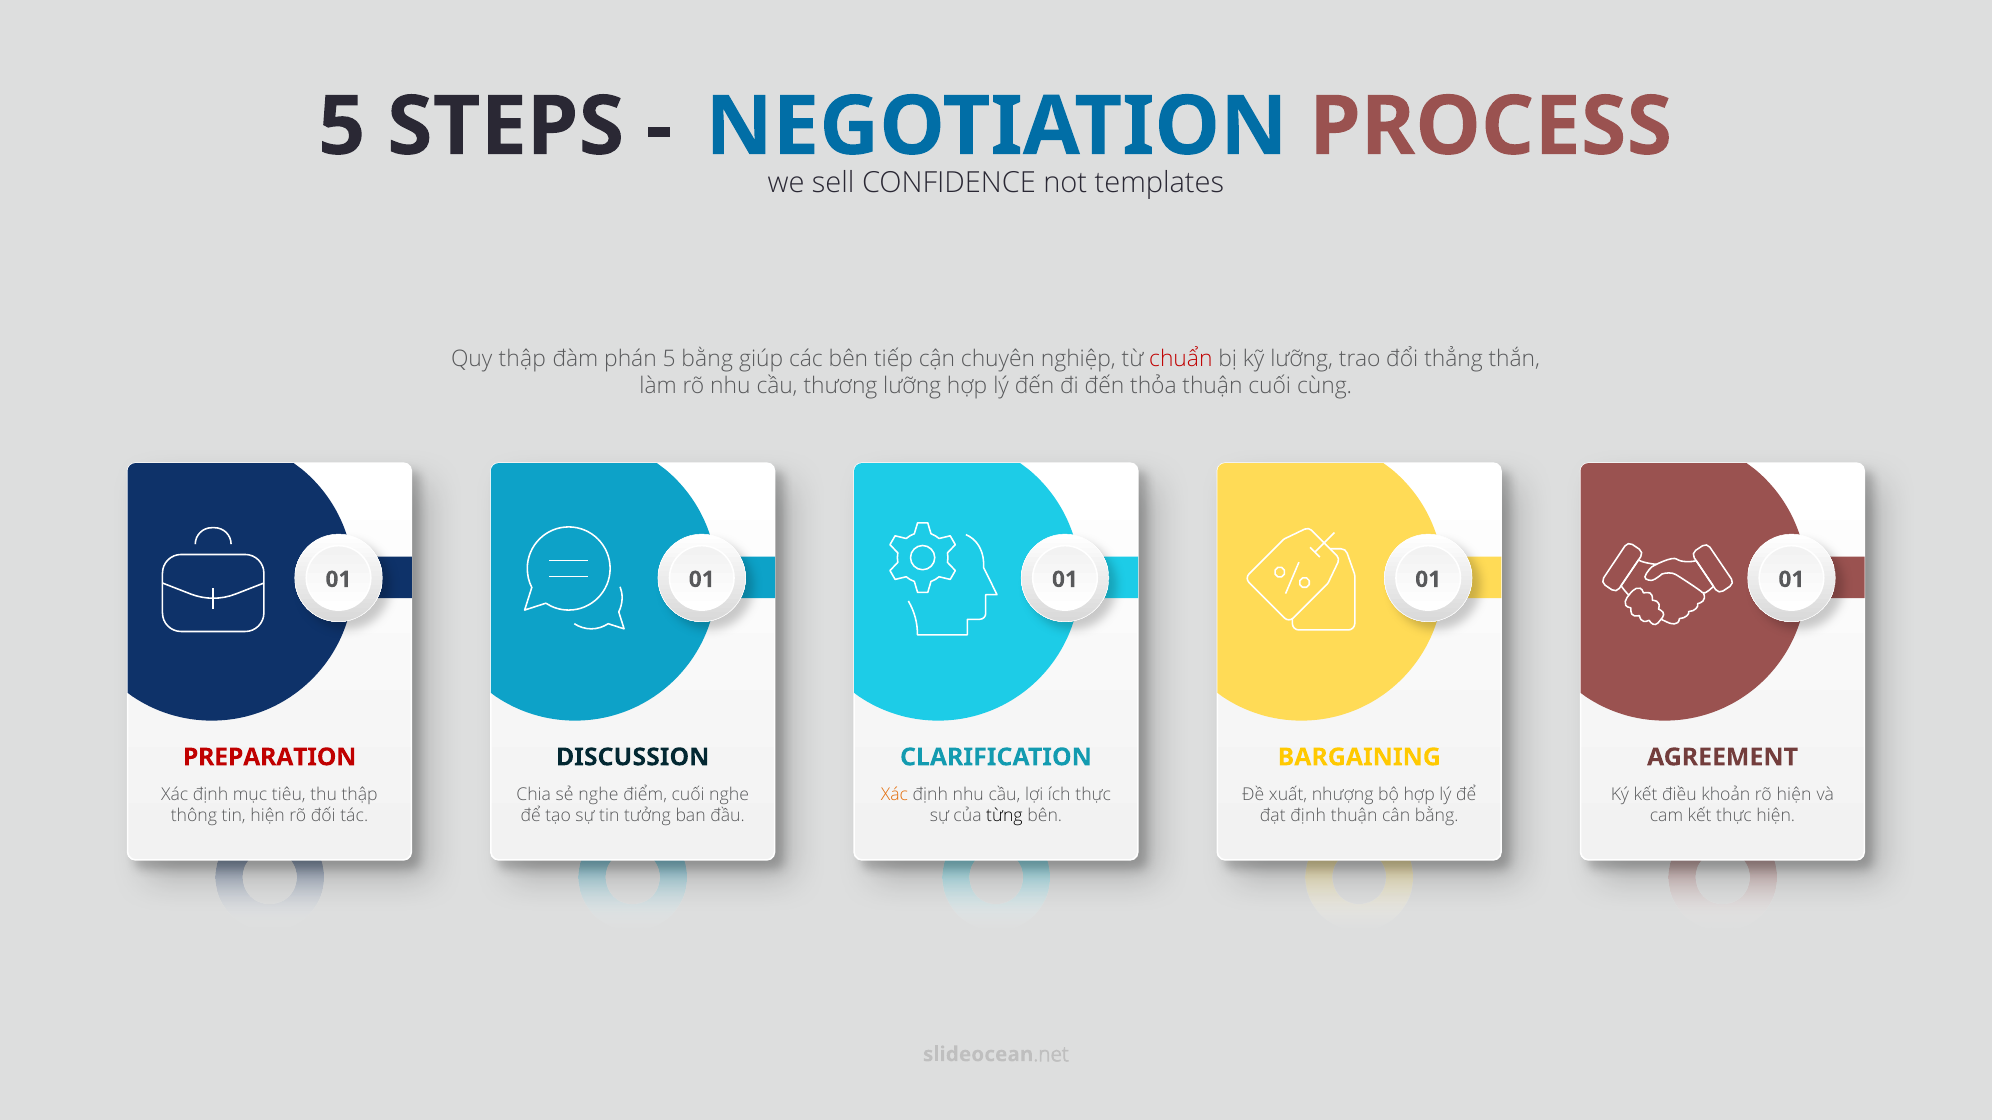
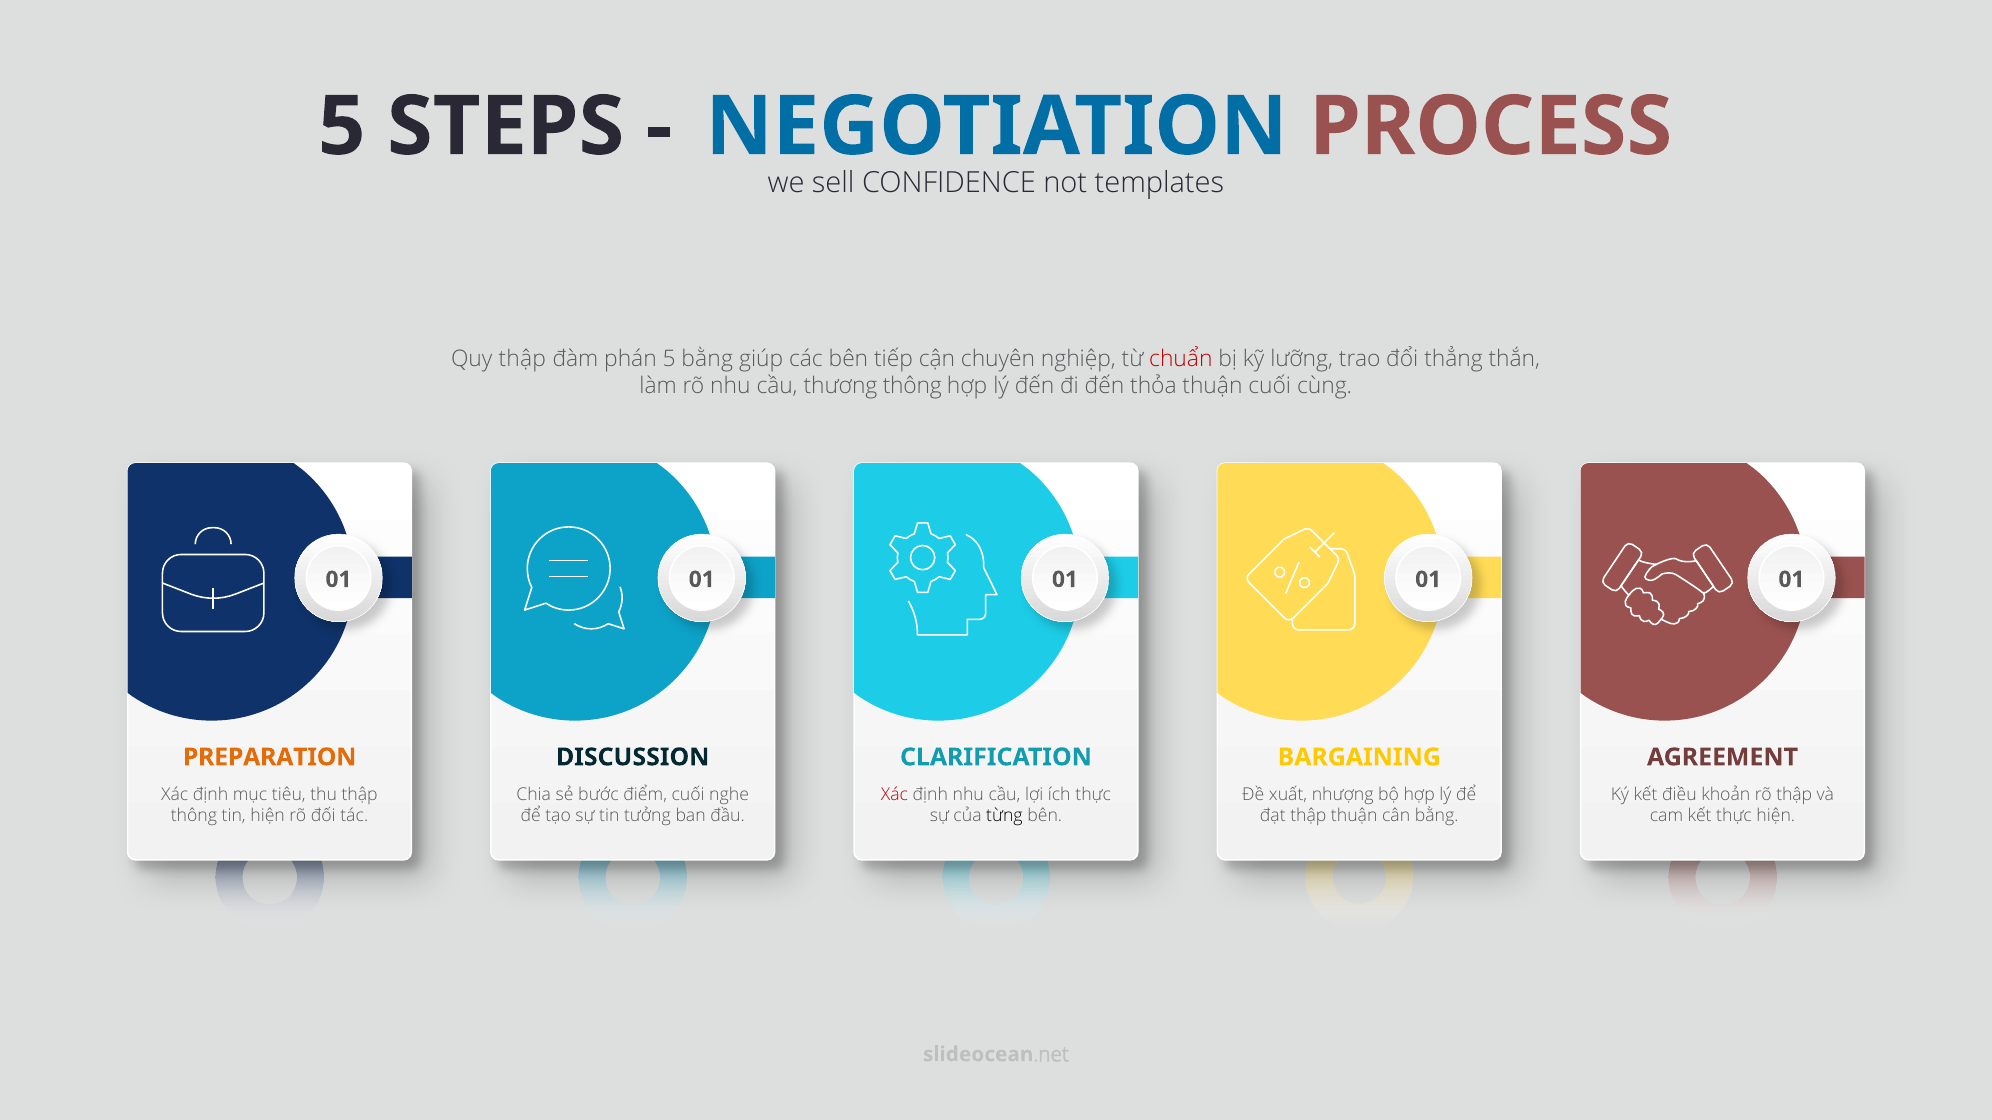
thương lưỡng: lưỡng -> thông (912, 386)
PREPARATION colour: red -> orange (270, 757)
sẻ nghe: nghe -> bước (598, 795)
Xác colour: orange -> red (895, 795)
rõ hiện: hiện -> thập (1794, 795)
đạt định: định -> thập (1308, 816)
